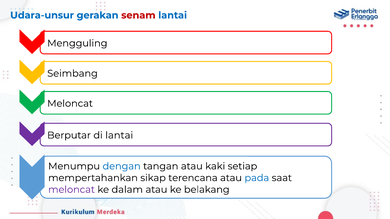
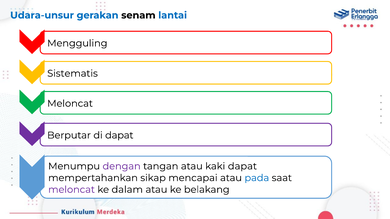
senam colour: red -> black (138, 15)
Seimbang: Seimbang -> Sistematis (73, 74)
di lantai: lantai -> dapat (119, 135)
dengan colour: blue -> purple (122, 166)
kaki setiap: setiap -> dapat (242, 166)
terencana: terencana -> mencapai (193, 178)
